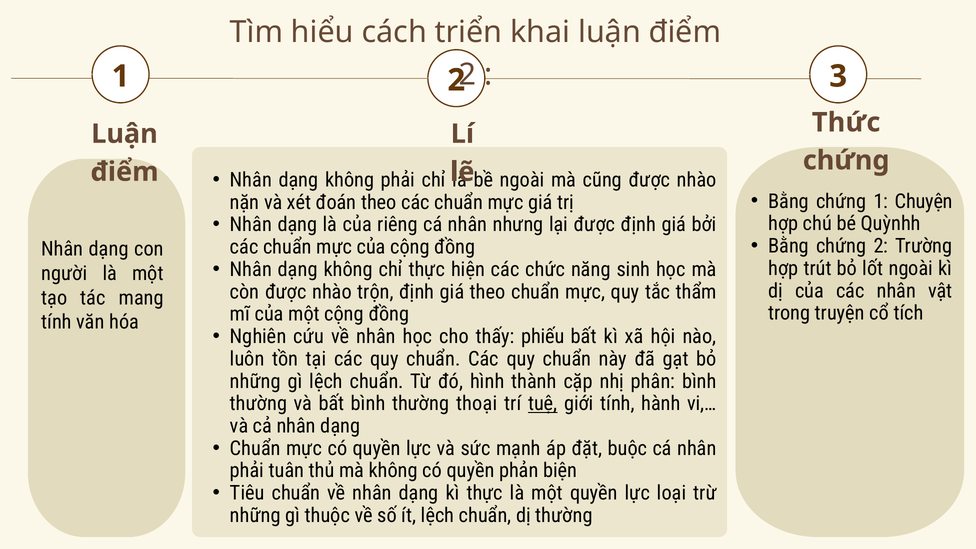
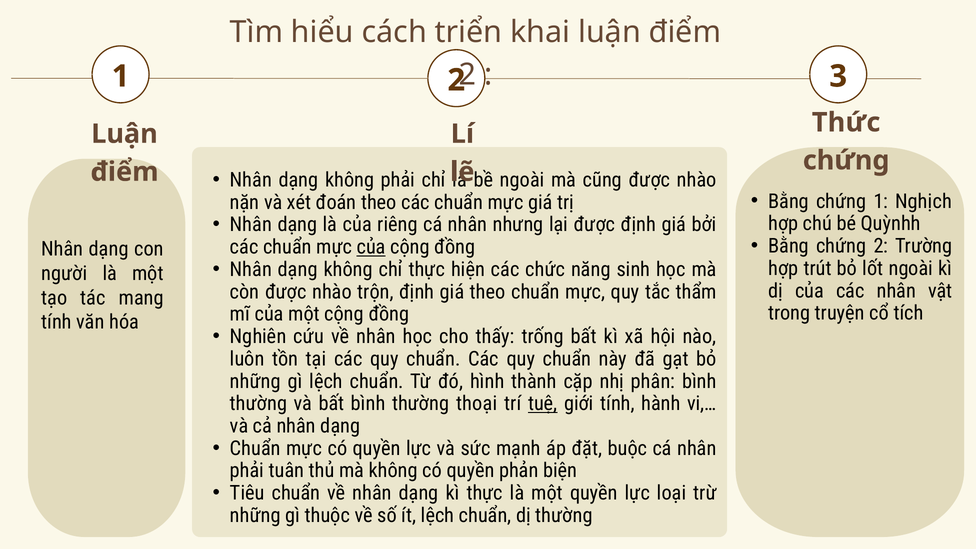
Chuyện: Chuyện -> Nghịch (924, 201)
của underline: none -> present (371, 247)
phiếu: phiếu -> trống (543, 337)
